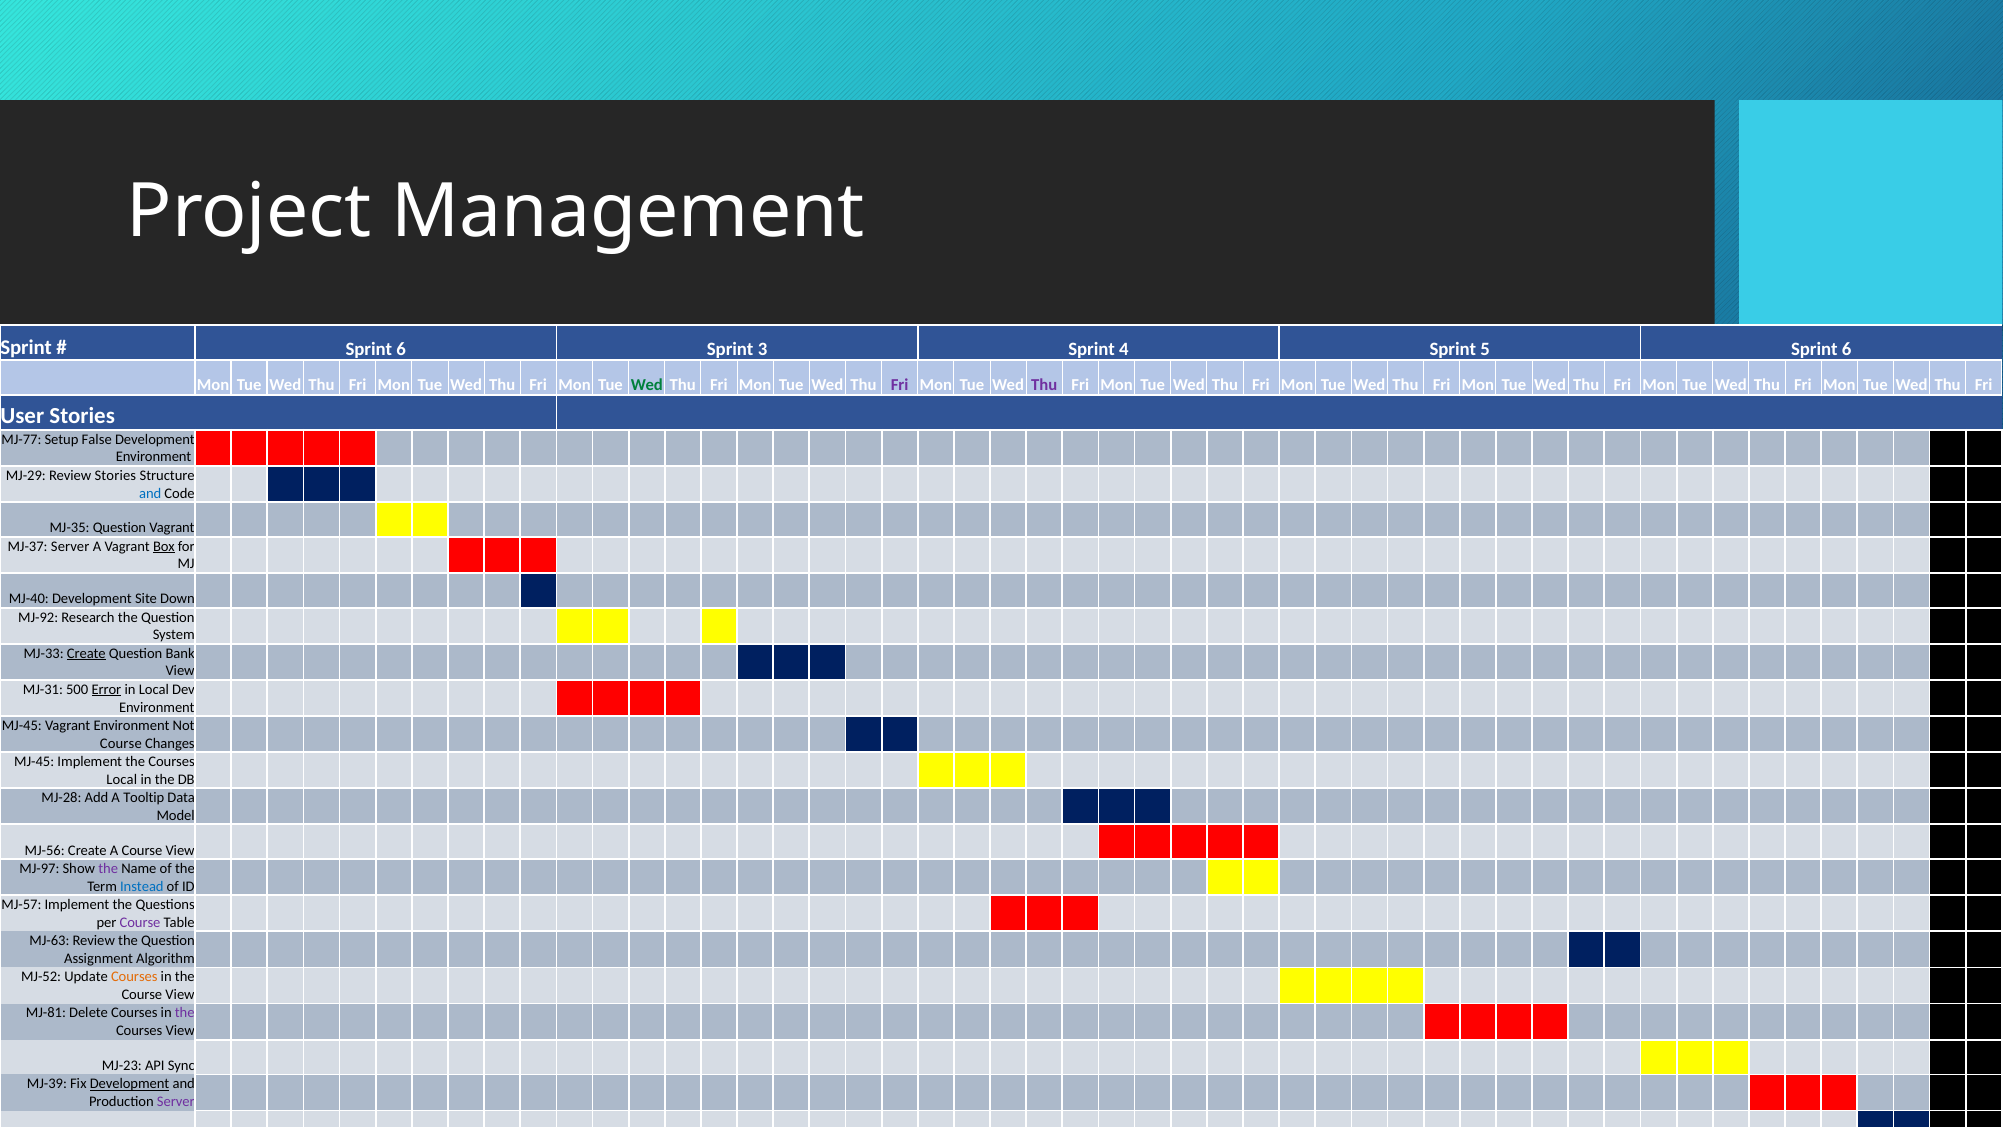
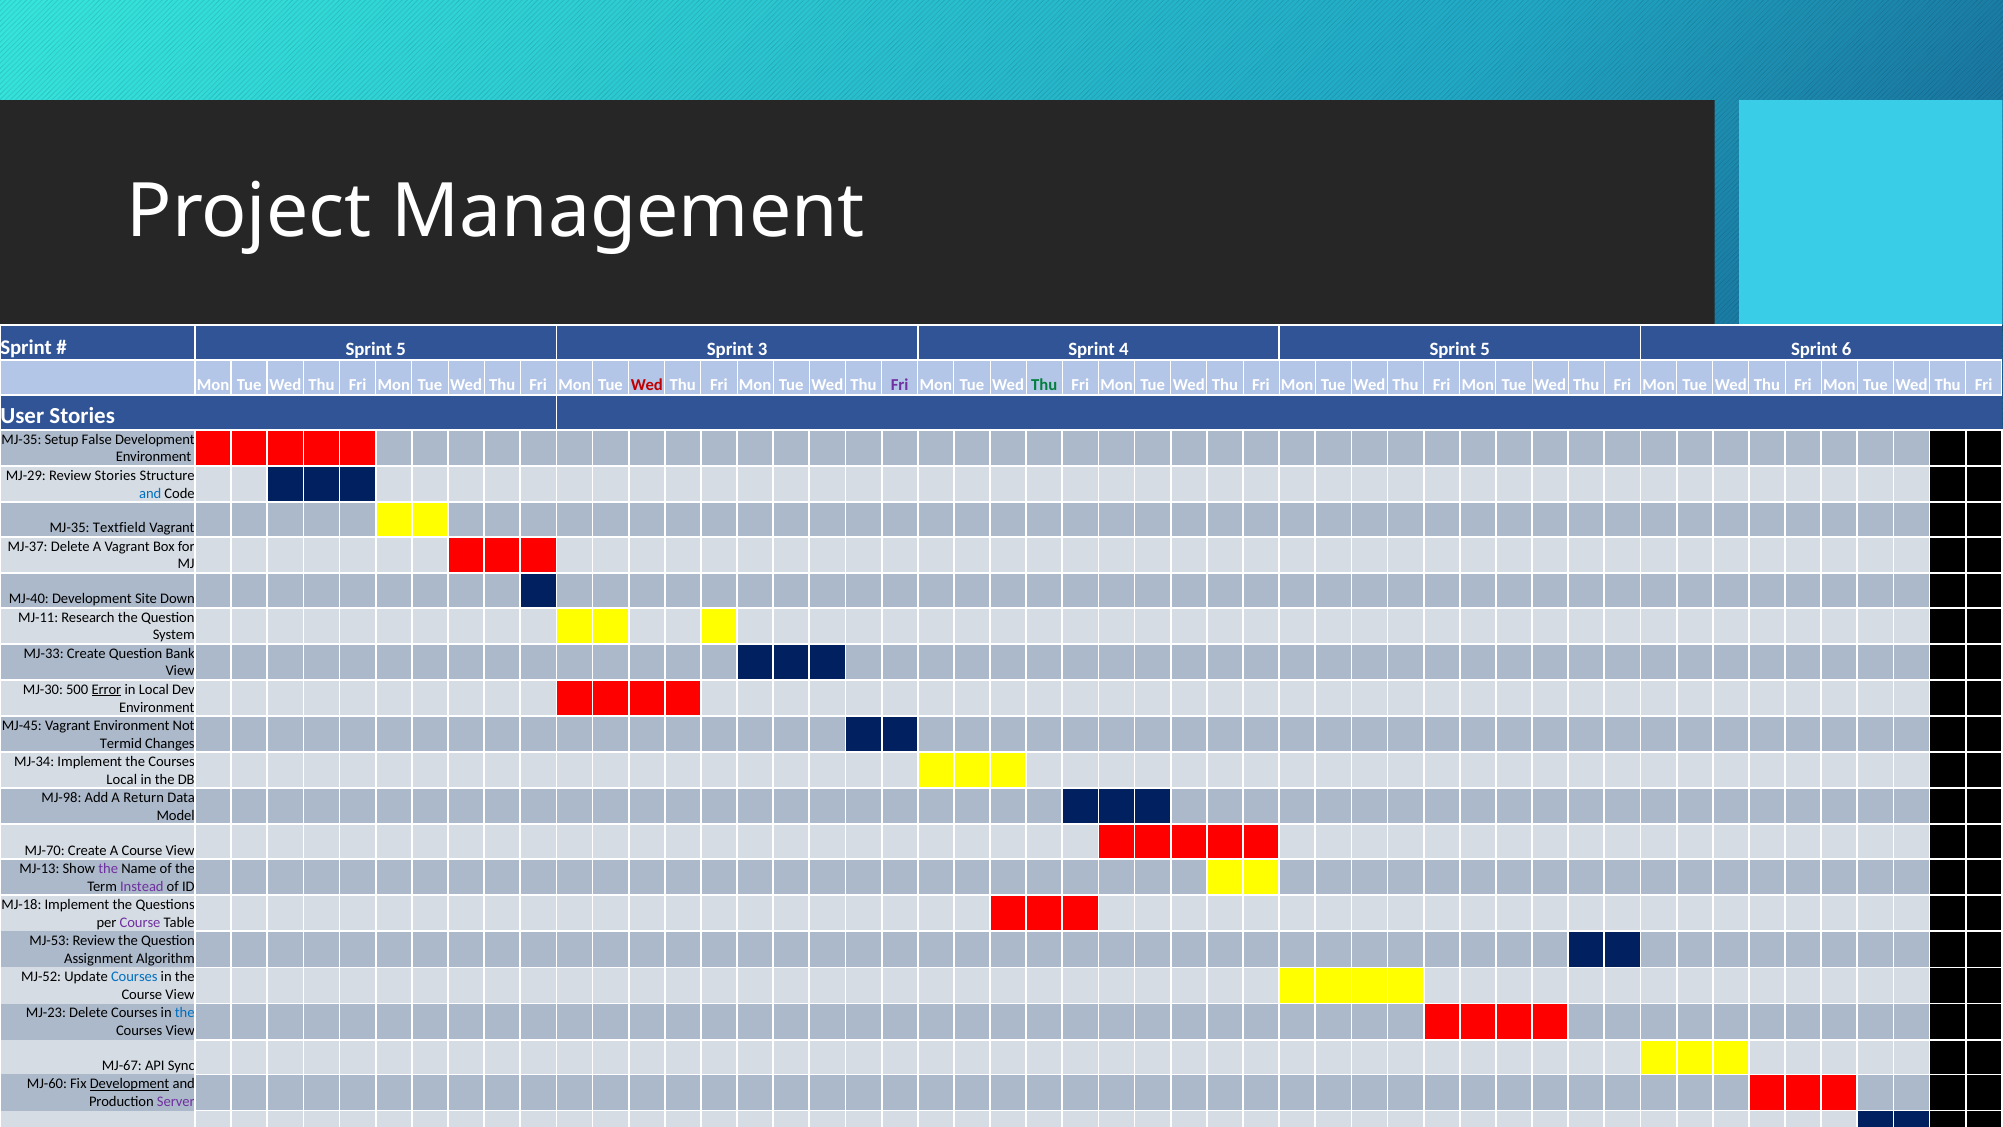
6: 6 -> 5 (401, 349)
Wed colour: green -> red (647, 385)
Thu colour: purple -> green (1044, 385)
MJ-77: MJ-77 -> MJ-35 (21, 439)
MJ-35 Question: Question -> Textfield (119, 528)
MJ-37 Server: Server -> Delete (70, 546)
Box underline: present -> none (164, 546)
MJ-92: MJ-92 -> MJ-11 (38, 617)
Create underline: present -> none (86, 653)
MJ-31: MJ-31 -> MJ-30 (43, 689)
Course: Course -> Termid (121, 743)
MJ-45: MJ-45 -> MJ-34 (34, 761)
MJ-28: MJ-28 -> MJ-98 (61, 797)
Tooltip: Tooltip -> Return (144, 797)
MJ-56: MJ-56 -> MJ-70 (45, 850)
MJ-97: MJ-97 -> MJ-13 (39, 868)
Instead colour: blue -> purple (142, 886)
MJ-57: MJ-57 -> MJ-18 (21, 904)
MJ-63: MJ-63 -> MJ-53 (49, 941)
Courses colour: orange -> blue (134, 977)
MJ-81: MJ-81 -> MJ-23 (46, 1013)
the colour: purple -> blue (185, 1013)
MJ-23: MJ-23 -> MJ-67 (122, 1065)
MJ-39: MJ-39 -> MJ-60 (47, 1084)
